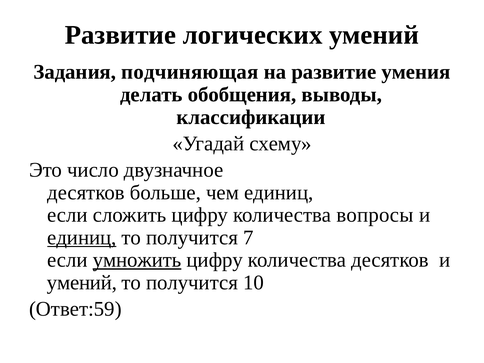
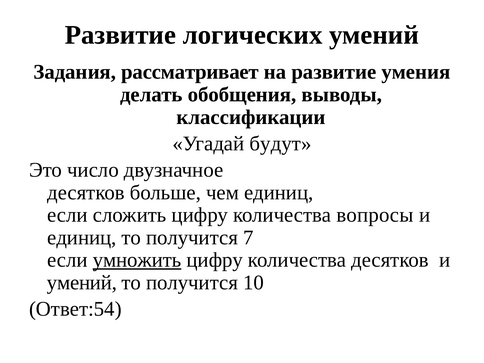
подчиняющая: подчиняющая -> рассматривает (190, 72)
схему: схему -> будут (281, 144)
единиц underline: present -> none (82, 238)
Ответ:59: Ответ:59 -> Ответ:54 (75, 309)
